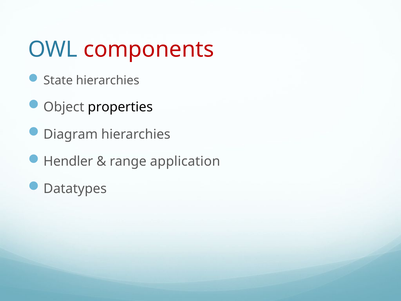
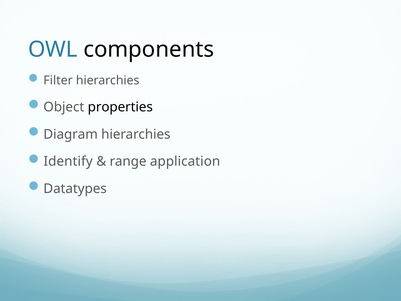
components colour: red -> black (149, 50)
State: State -> Filter (58, 80)
Hendler: Hendler -> Identify (68, 161)
